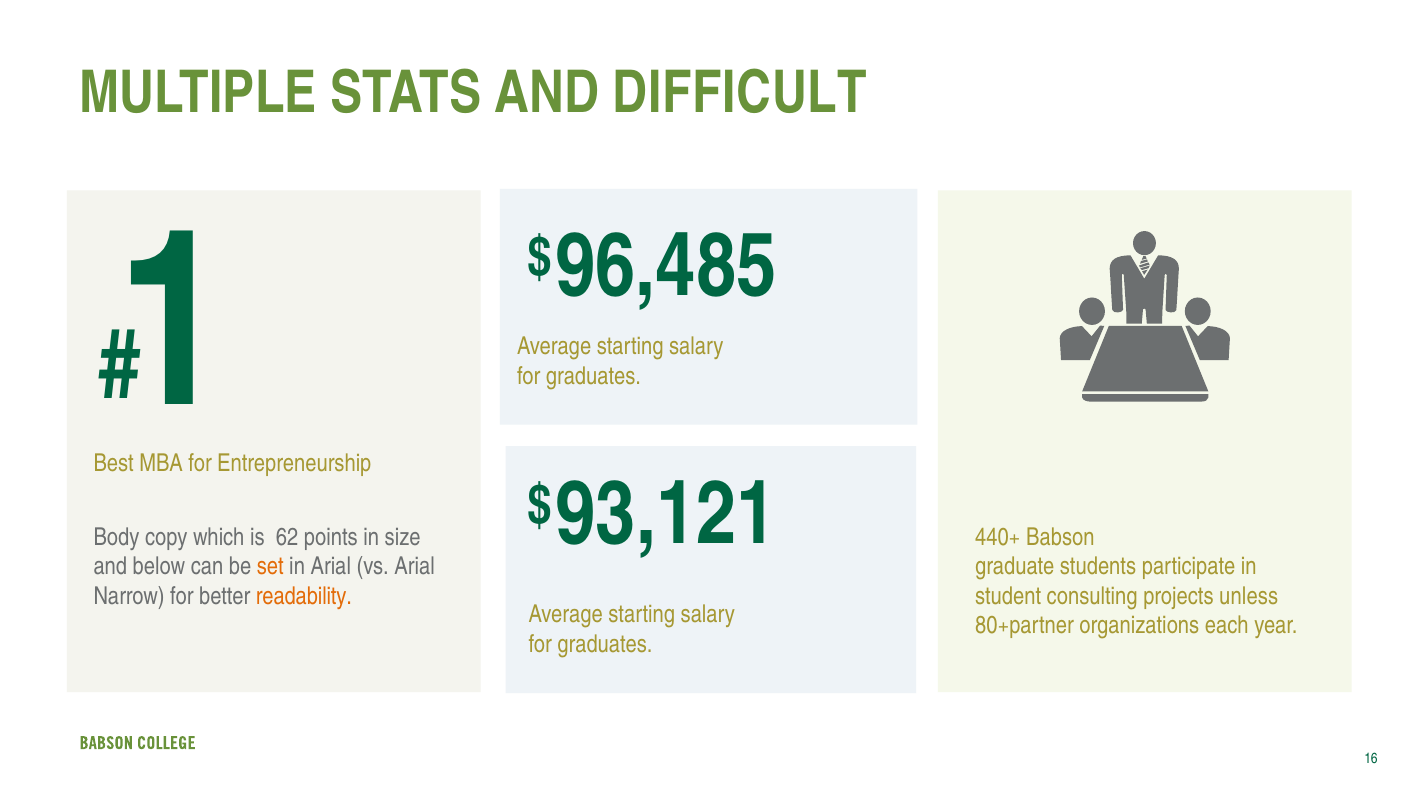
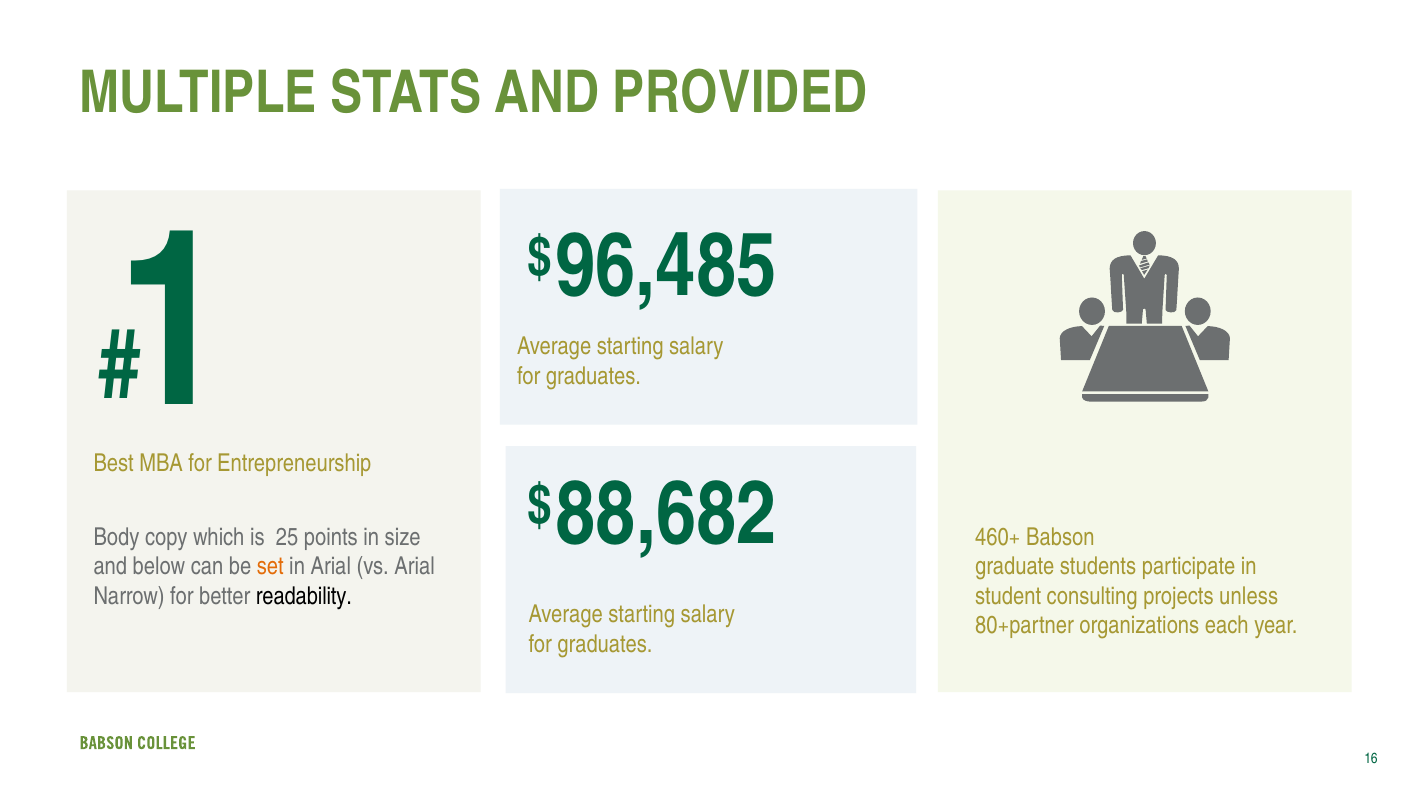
DIFFICULT: DIFFICULT -> PROVIDED (740, 93)
93,121: 93,121 -> 88,682 (666, 514)
62: 62 -> 25 (287, 537)
440+: 440+ -> 460+ (998, 537)
readability colour: orange -> black (304, 596)
